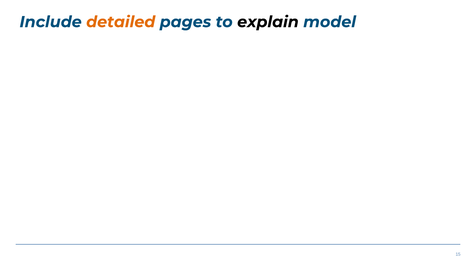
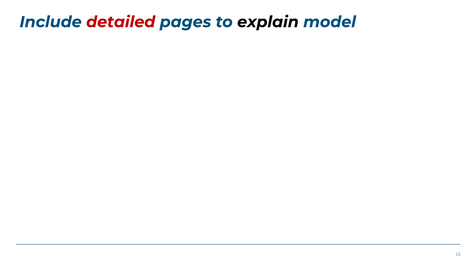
detailed colour: orange -> red (121, 22)
